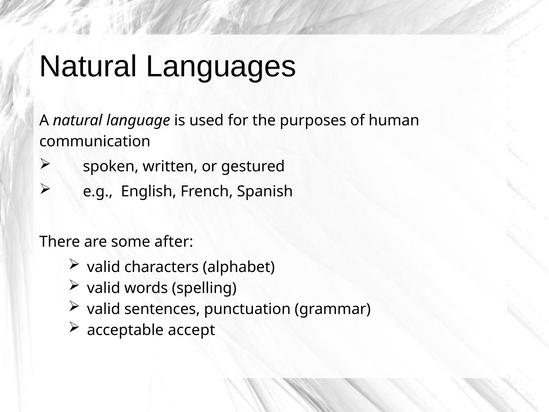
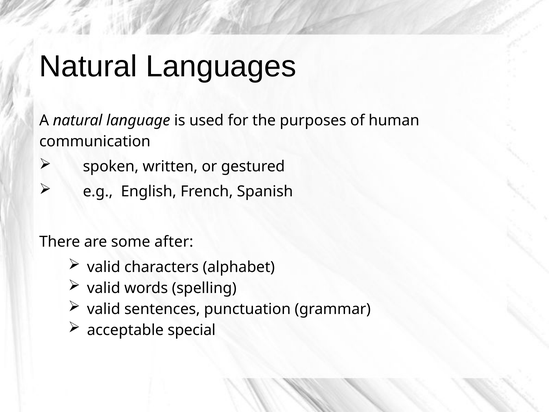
accept: accept -> special (192, 330)
